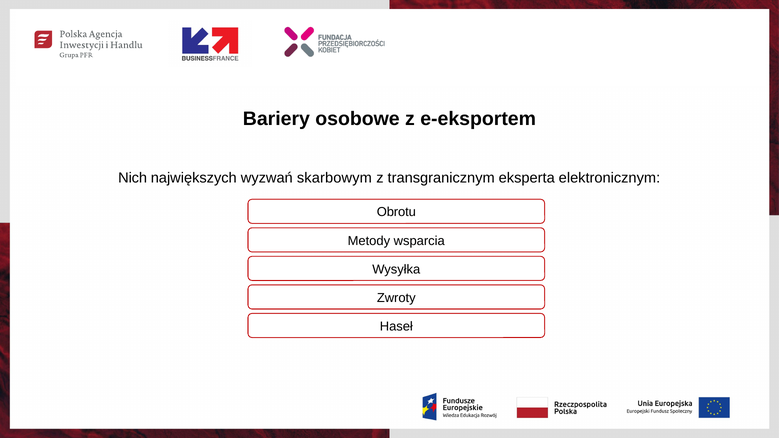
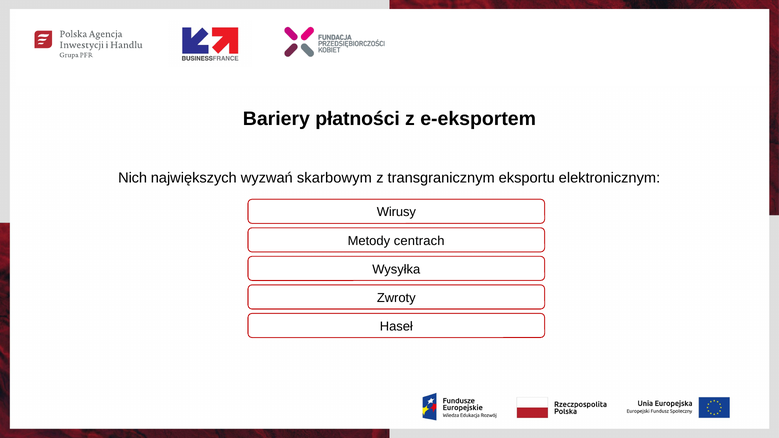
osobowe: osobowe -> płatności (358, 119)
eksperta: eksperta -> eksportu (527, 178)
Obrotu: Obrotu -> Wirusy (396, 212)
wsparcia: wsparcia -> centrach (419, 241)
